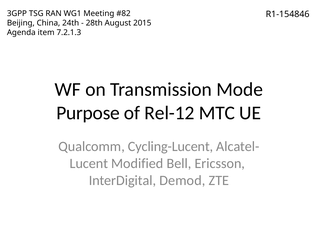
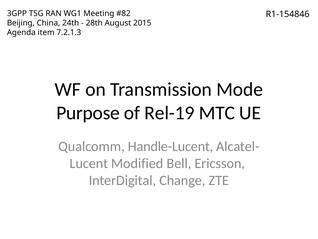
Rel-12: Rel-12 -> Rel-19 (169, 113)
Cycling-Lucent: Cycling-Lucent -> Handle-Lucent (171, 146)
Demod: Demod -> Change (182, 180)
